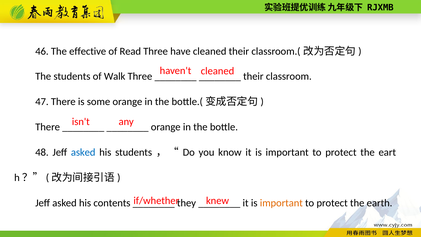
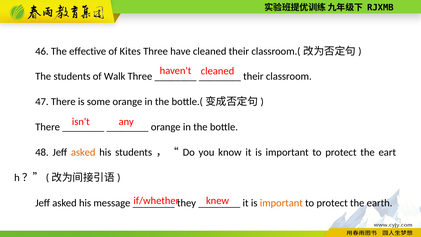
Read: Read -> Kites (130, 51)
asked colour: blue -> orange (83, 152)
contents: contents -> message (112, 203)
